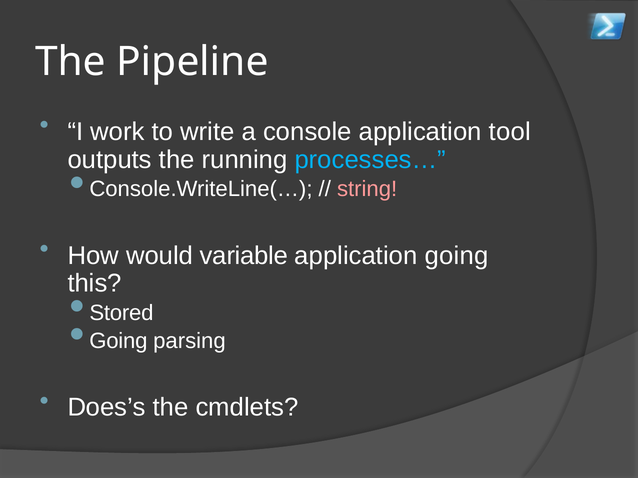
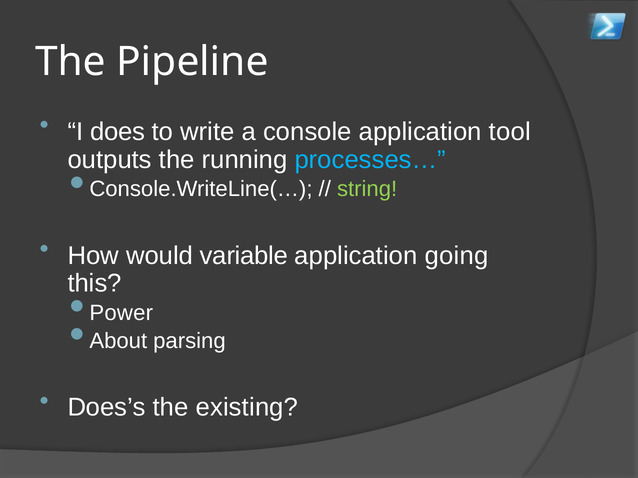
work: work -> does (118, 132)
string colour: pink -> light green (367, 189)
Stored: Stored -> Power (121, 313)
Going: Going -> About (118, 341)
cmdlets: cmdlets -> existing (247, 408)
